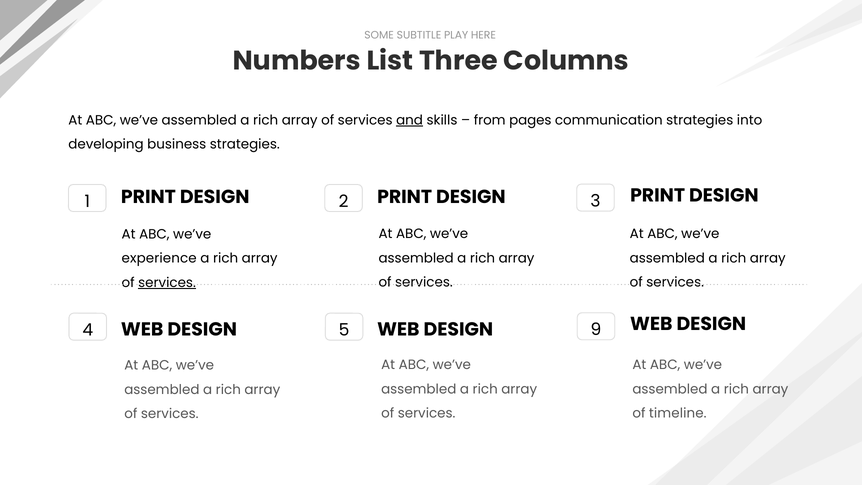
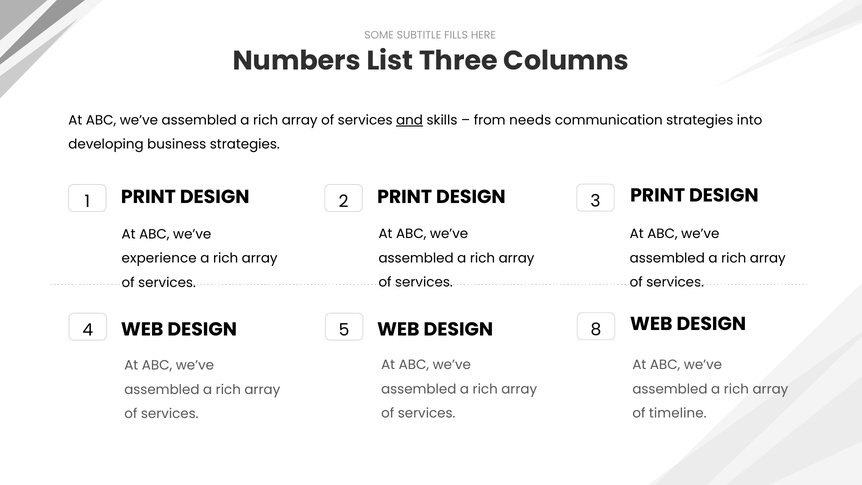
PLAY: PLAY -> FILLS (456, 35)
pages: pages -> needs (530, 120)
services underline: present -> none (167, 283)
9: 9 -> 8 (596, 330)
